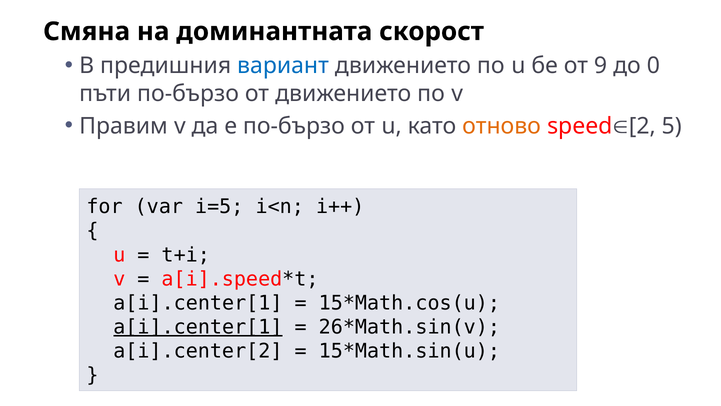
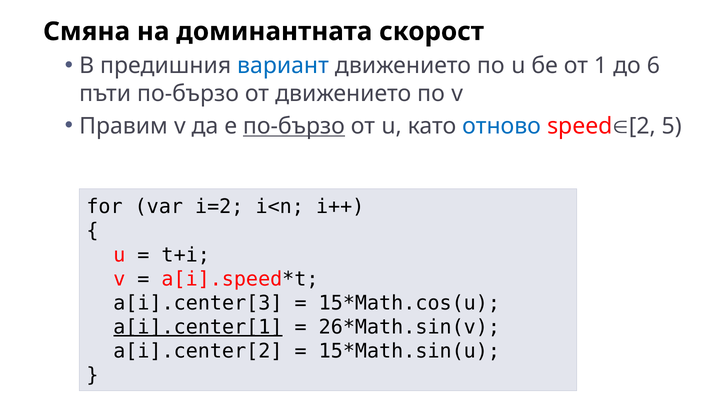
9: 9 -> 1 (601, 66)
0: 0 -> 6 (653, 66)
по-бързо underline: none -> present (294, 126)
отново colour: orange -> blue (502, 126)
i=5: i=5 -> i=2 (219, 207)
a[i].center[1: a[i].center[1 -> a[i].center[3 (198, 303)
